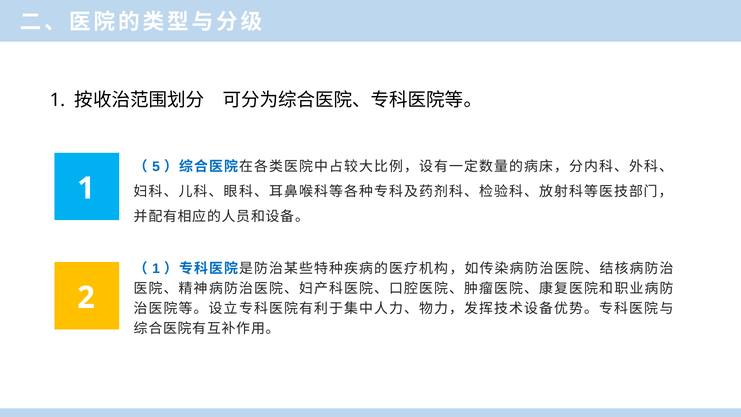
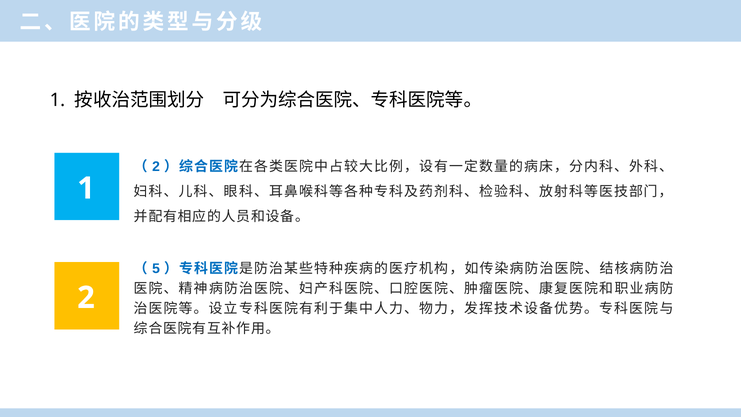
5: 5 -> 2 (156, 167)
1: 1 -> 5 (156, 268)
